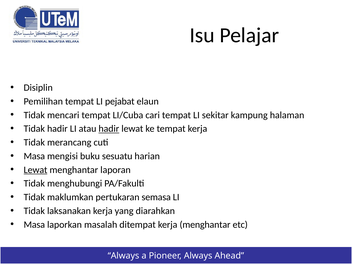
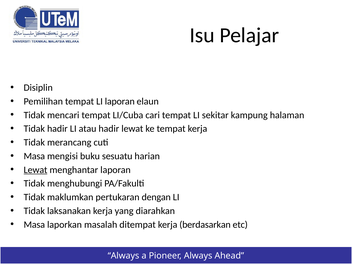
LI pejabat: pejabat -> laporan (120, 101)
hadir underline: present -> none (109, 129)
semasa: semasa -> dengan (156, 197)
kerja menghantar: menghantar -> berdasarkan (205, 225)
